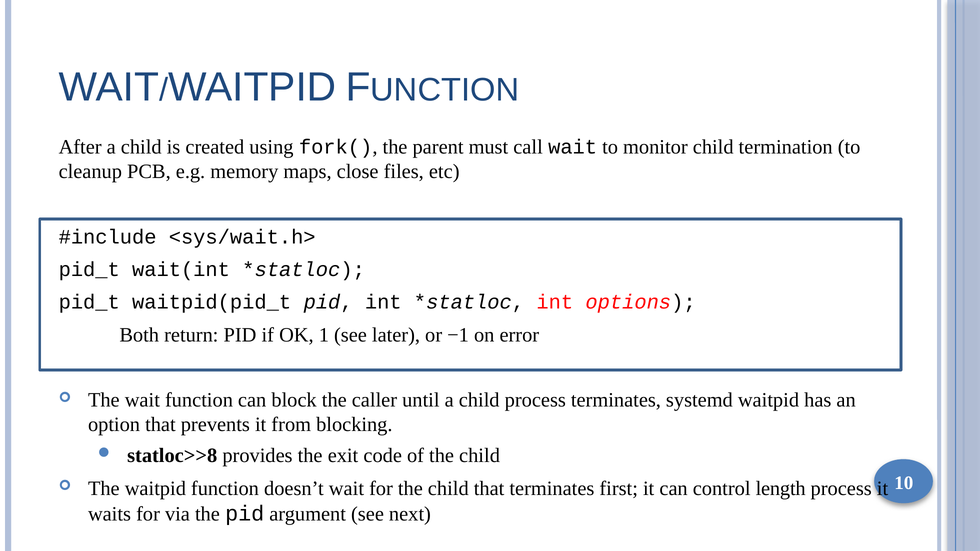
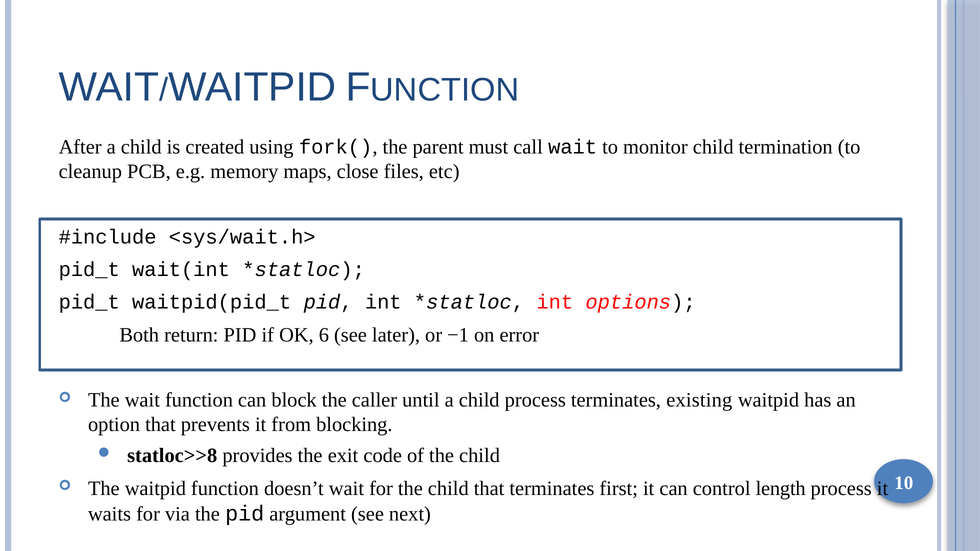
1: 1 -> 6 (324, 335)
systemd: systemd -> existing (699, 400)
